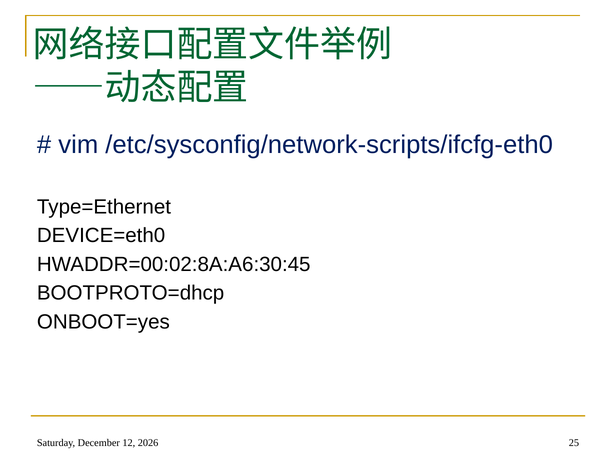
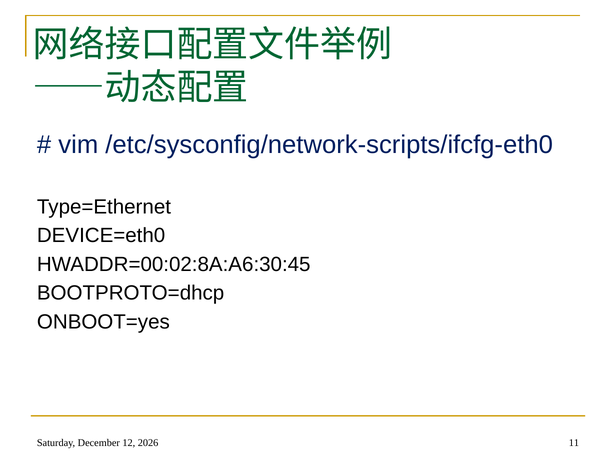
25: 25 -> 11 (574, 443)
